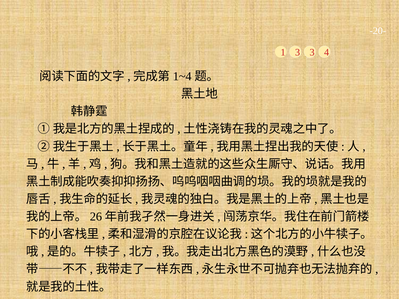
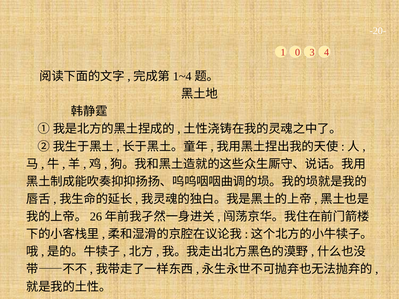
1 3: 3 -> 0 (298, 52)
